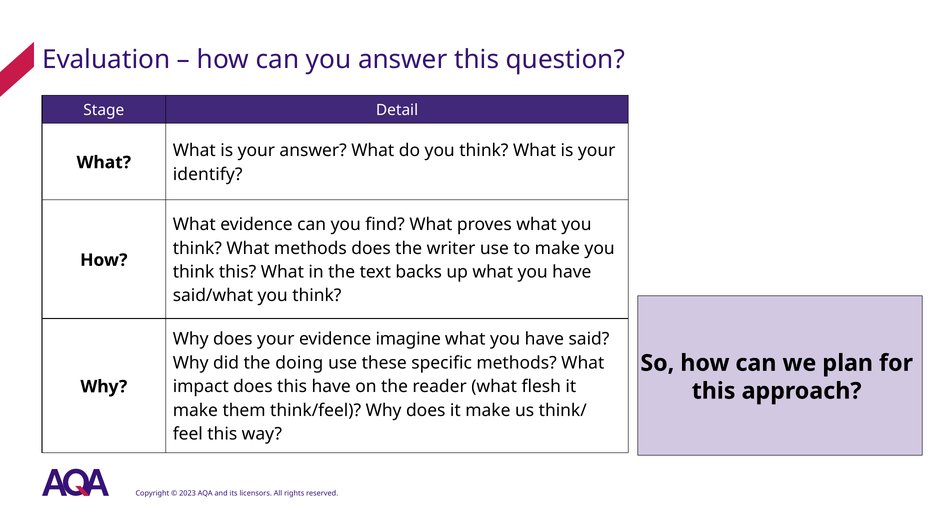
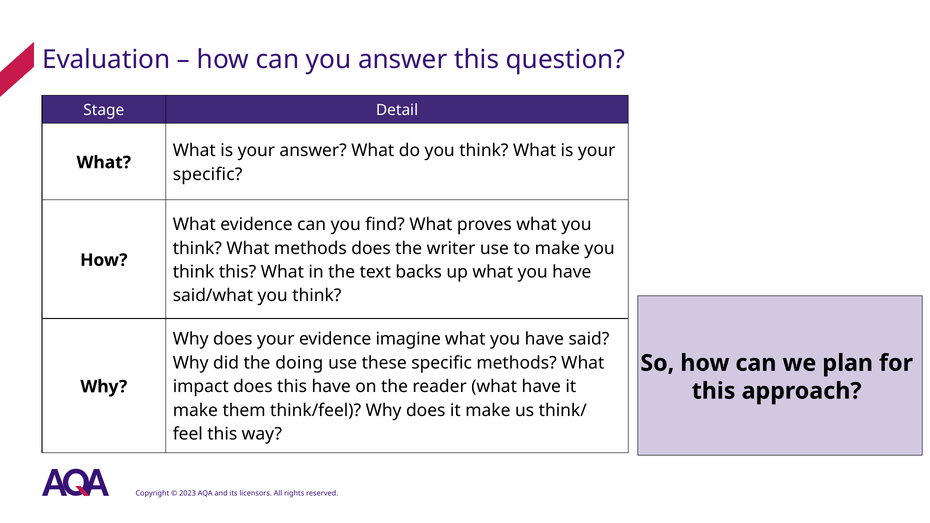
identify: identify -> specific (208, 174)
what flesh: flesh -> have (541, 387)
